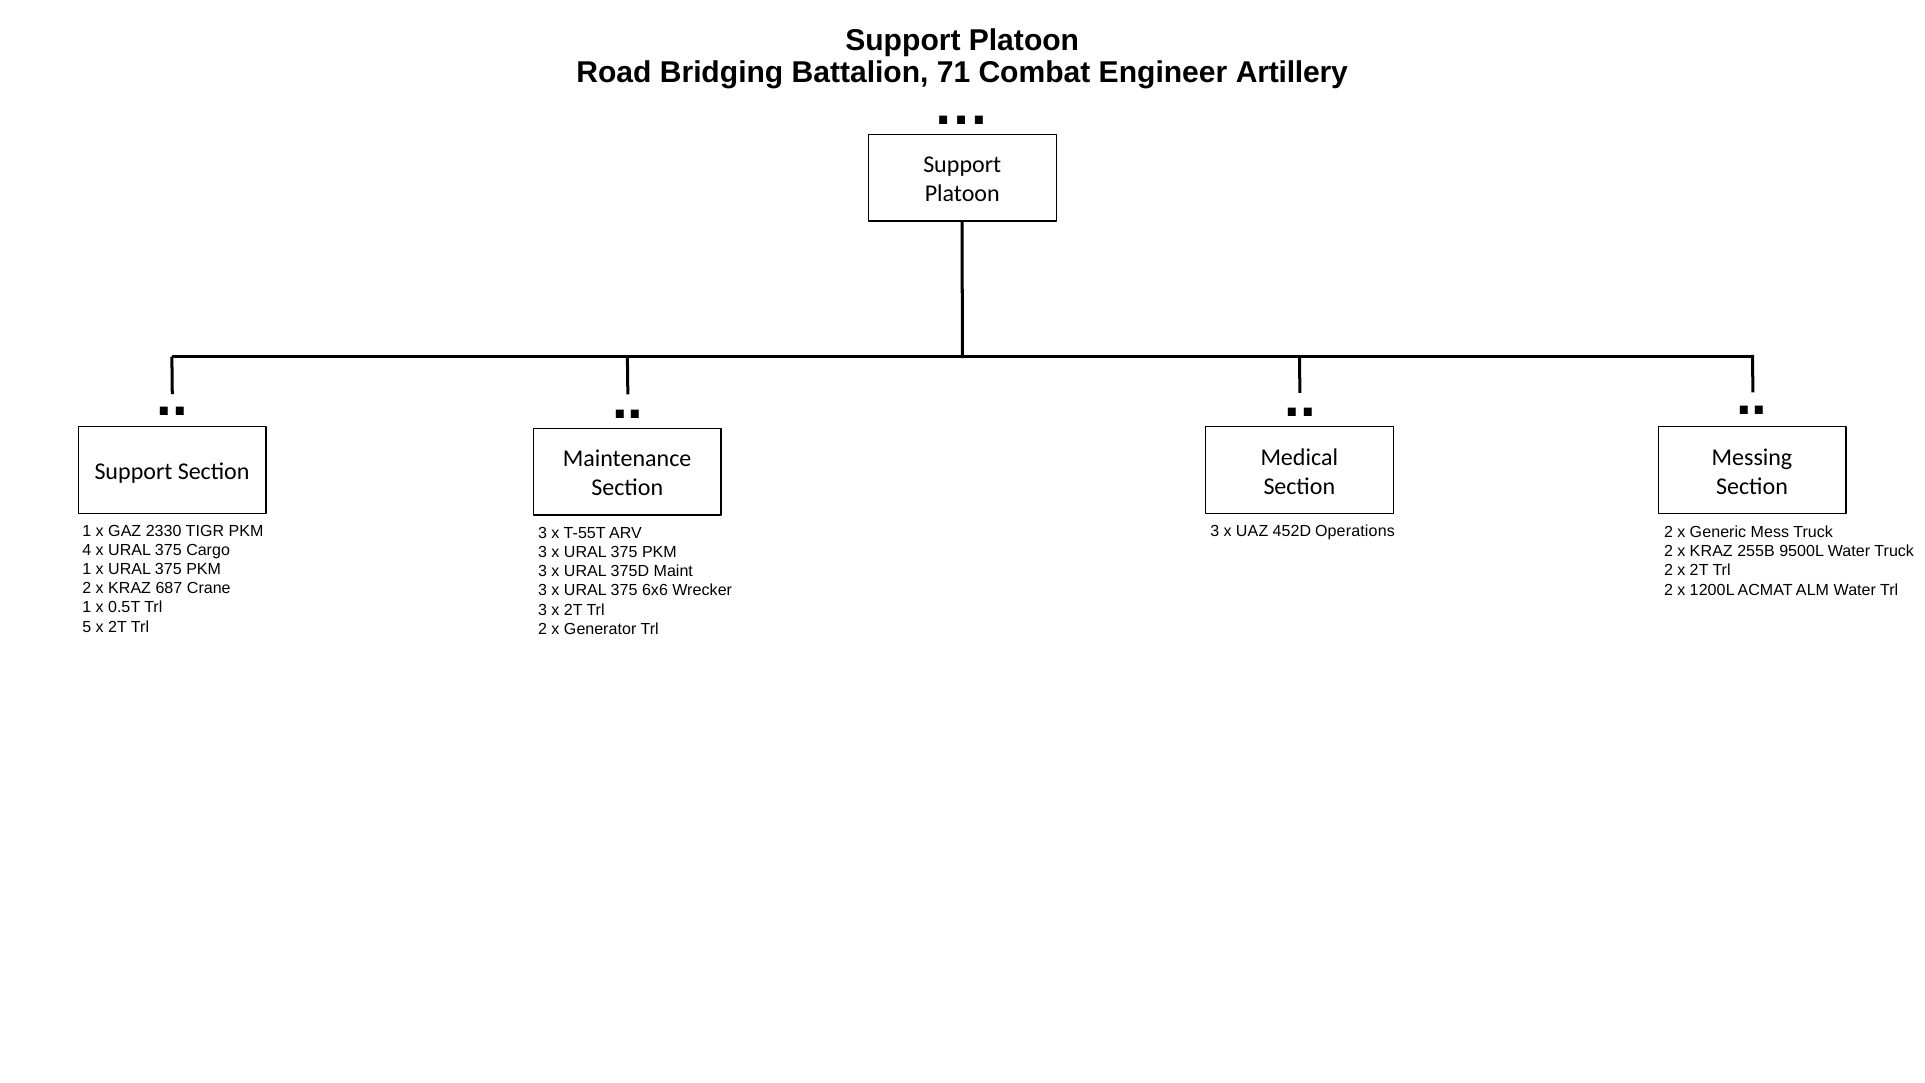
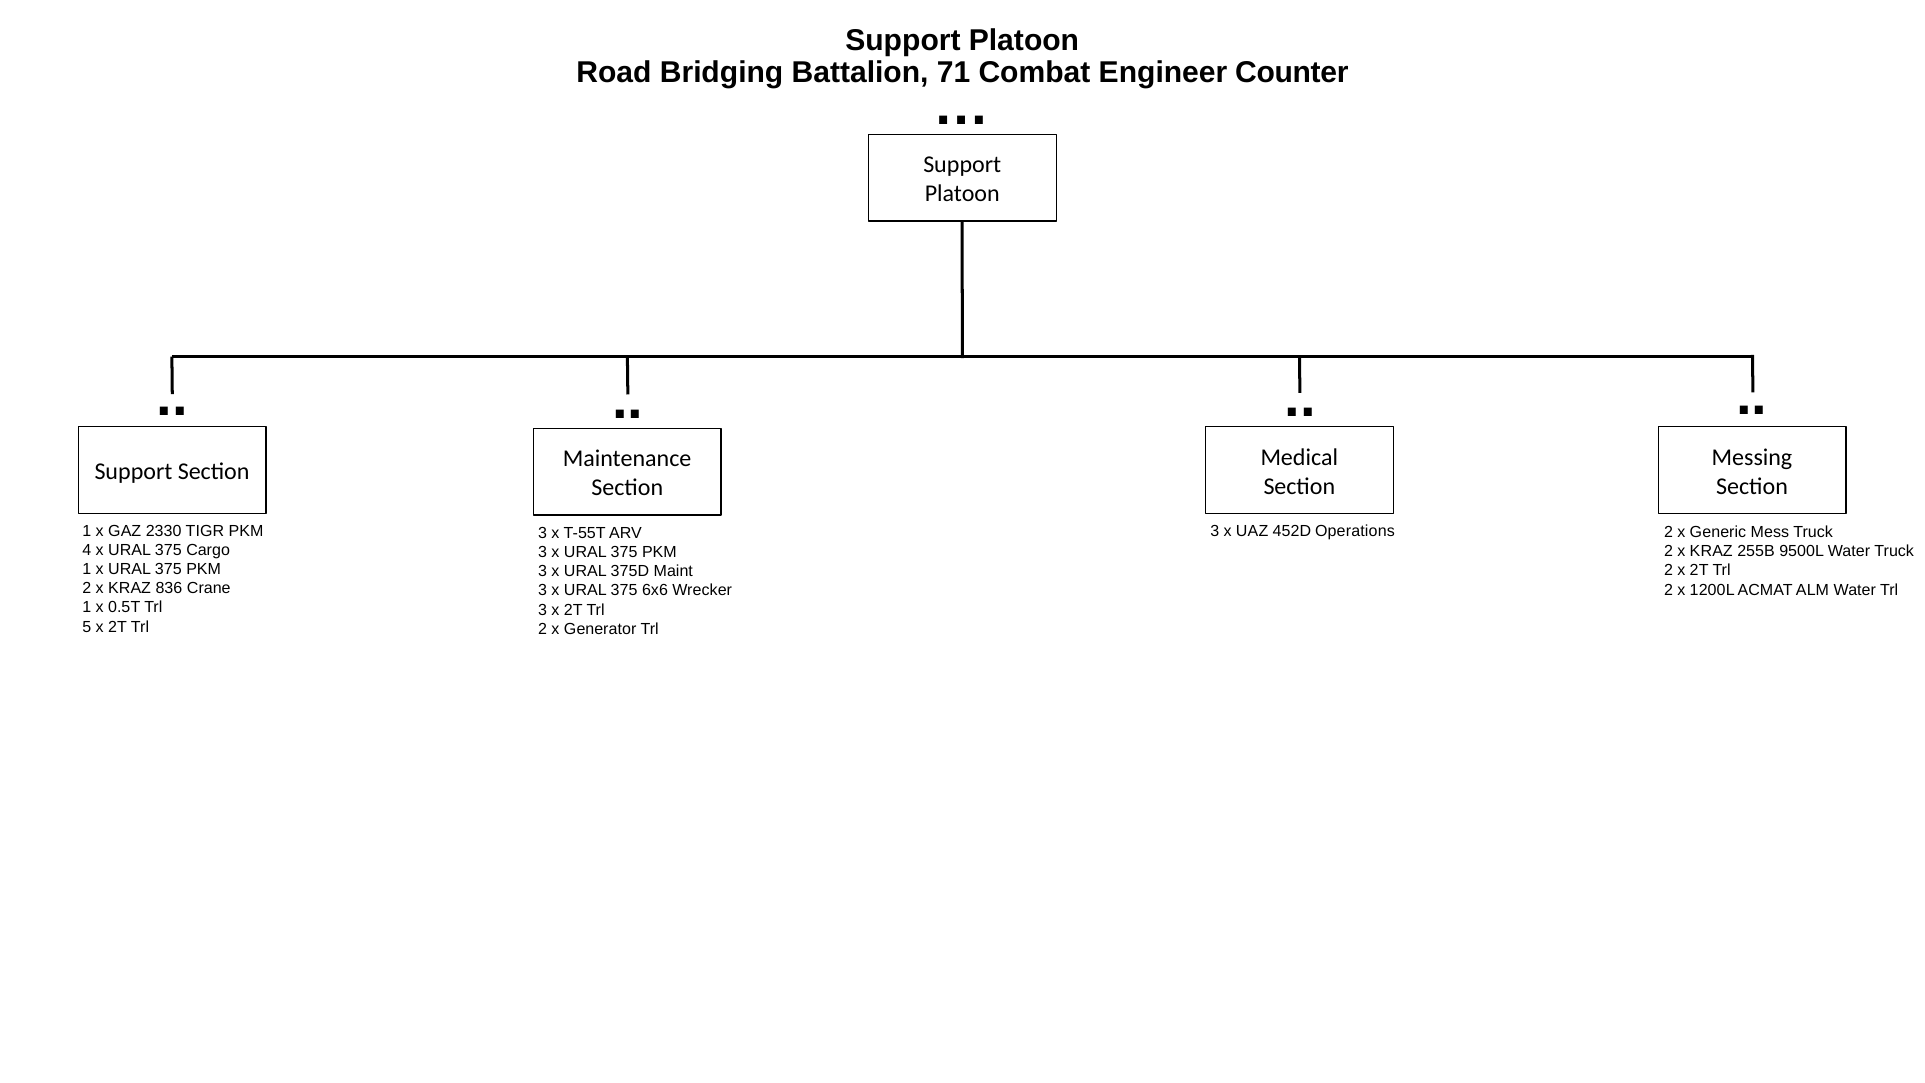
Artillery: Artillery -> Counter (1292, 73)
687: 687 -> 836 (169, 588)
